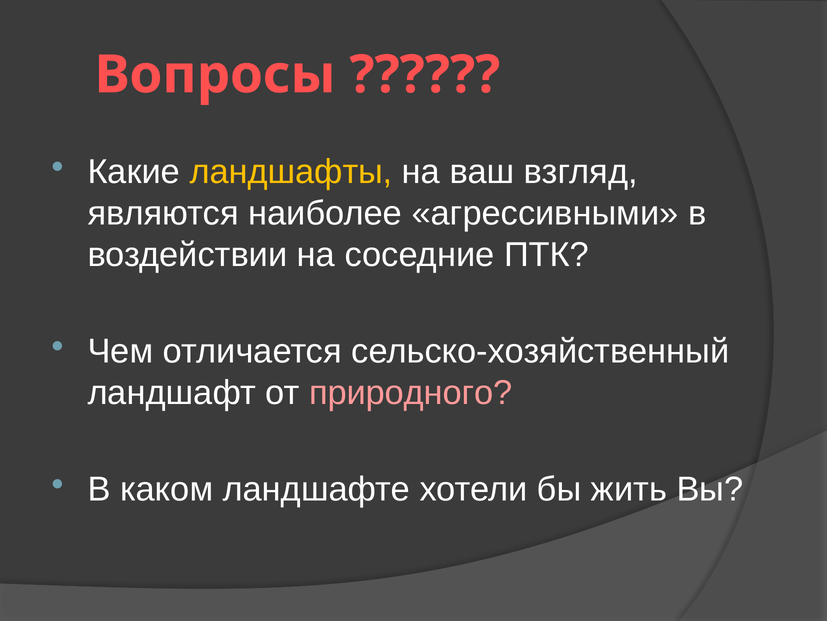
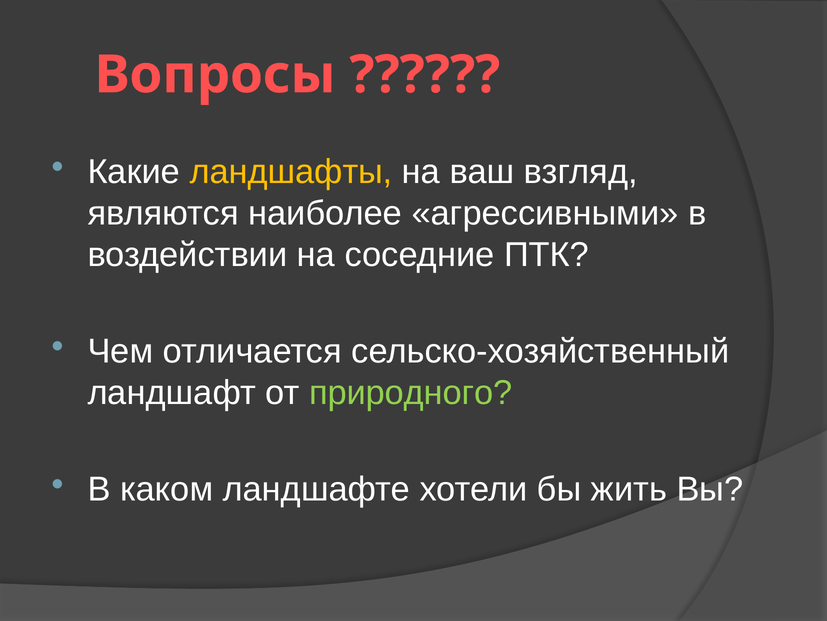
природного colour: pink -> light green (411, 392)
